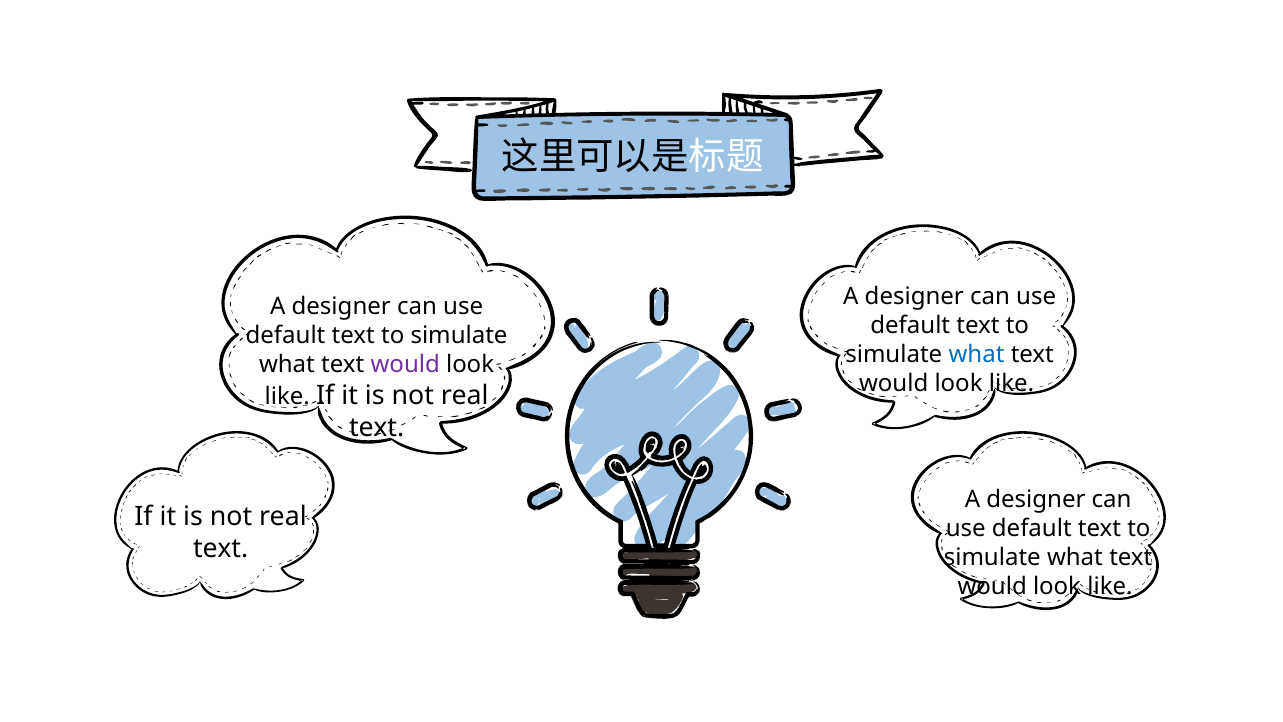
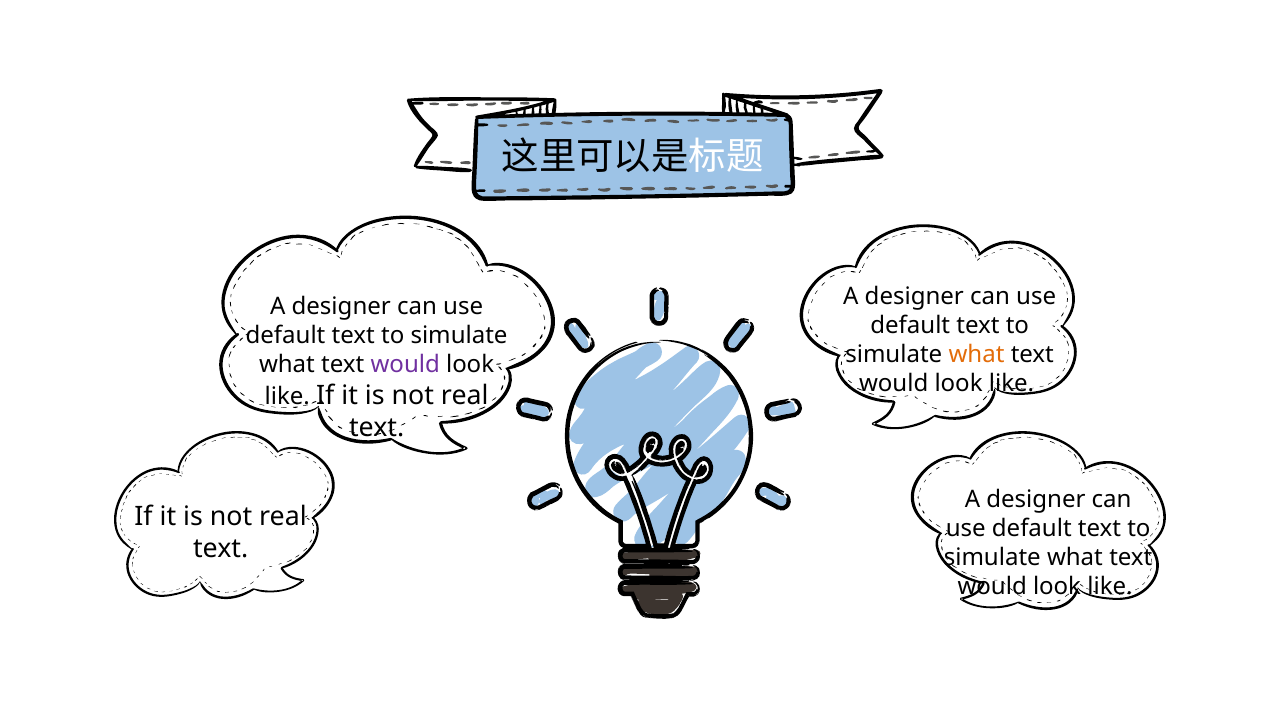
what colour: blue -> orange (977, 355)
